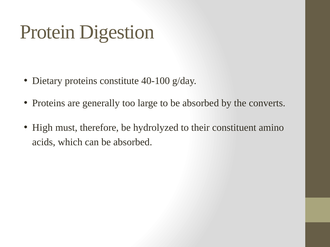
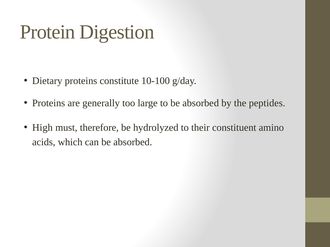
40-100: 40-100 -> 10-100 (156, 81)
converts: converts -> peptides (267, 103)
